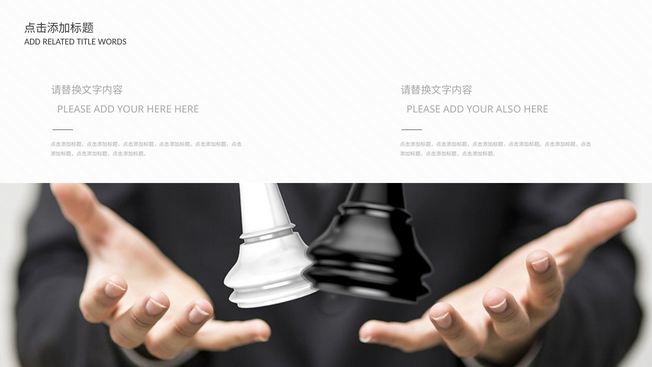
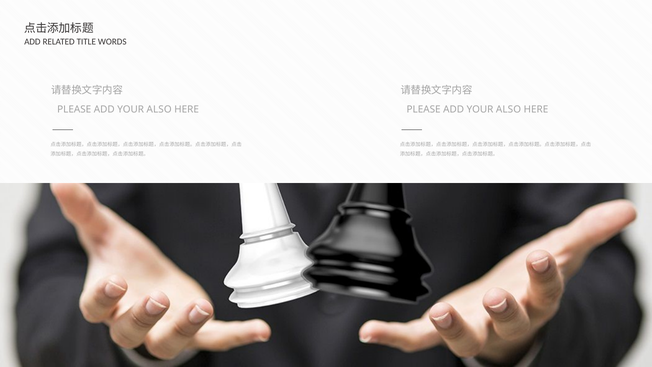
HERE: HERE -> ALSO (159, 110)
